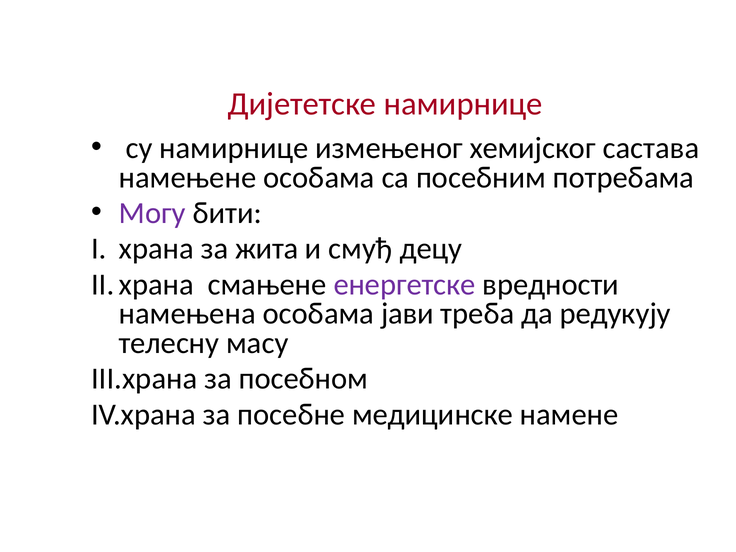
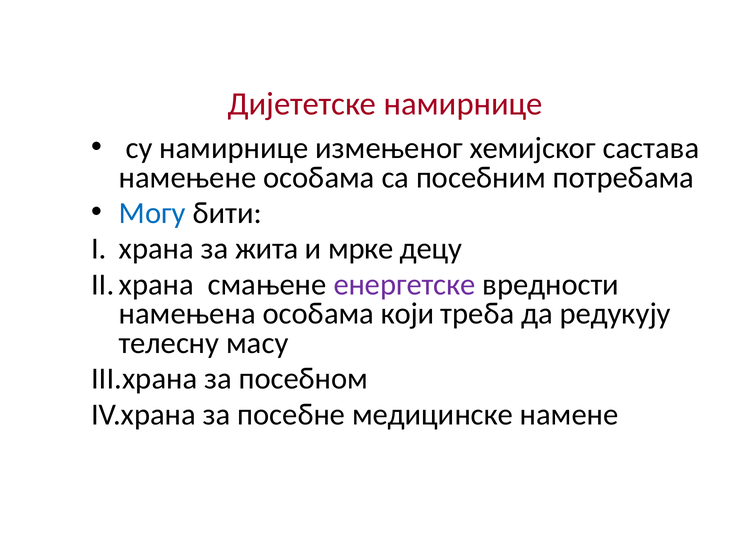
Могу colour: purple -> blue (152, 213)
смуђ: смуђ -> мрке (361, 249)
јави: јави -> који (407, 314)
